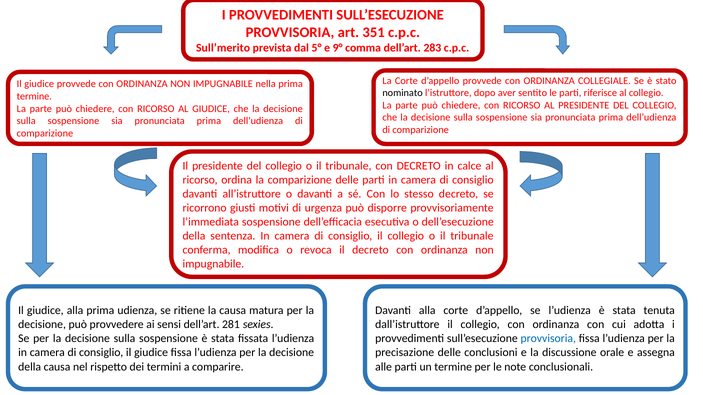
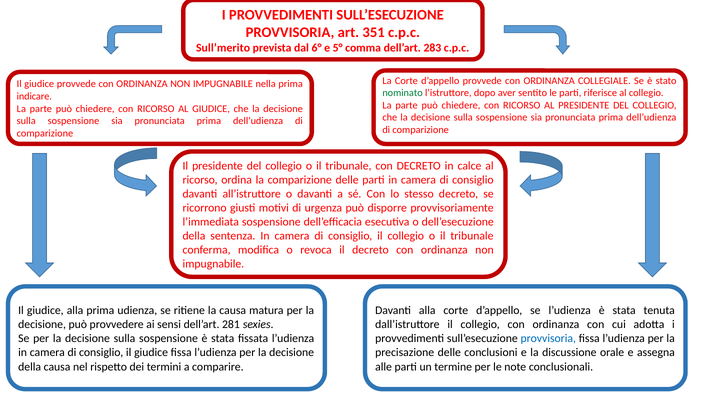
5°: 5° -> 6° (317, 48)
9°: 9° -> 5° (338, 48)
nominato colour: black -> green (403, 93)
termine: termine -> indicare (34, 96)
